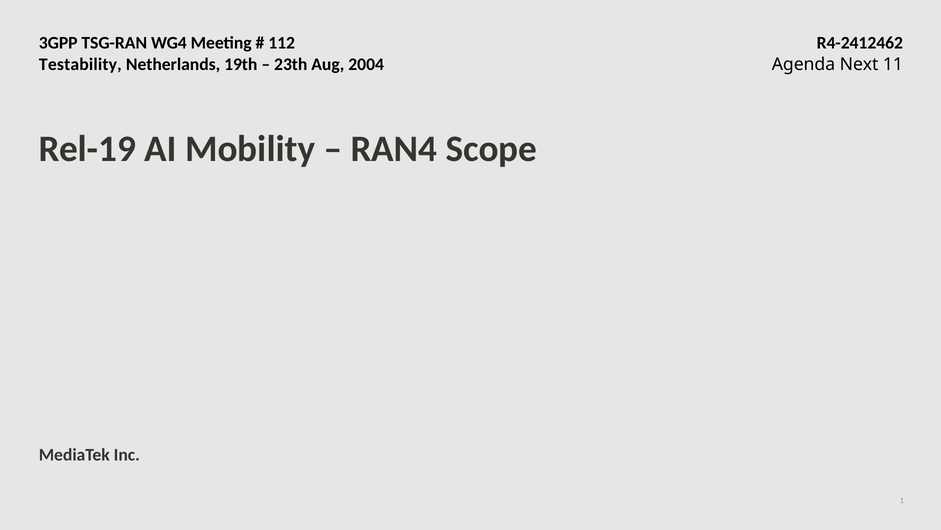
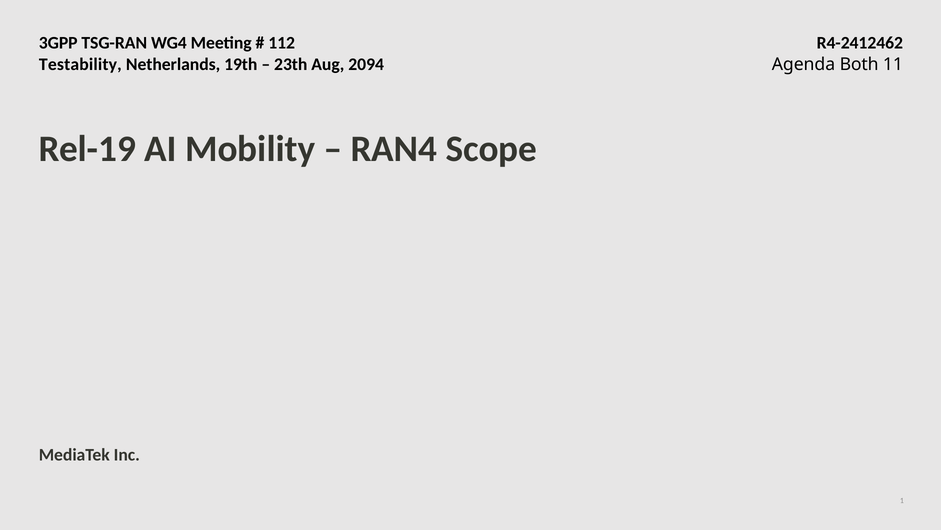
2004: 2004 -> 2094 (366, 64)
Next: Next -> Both (859, 64)
